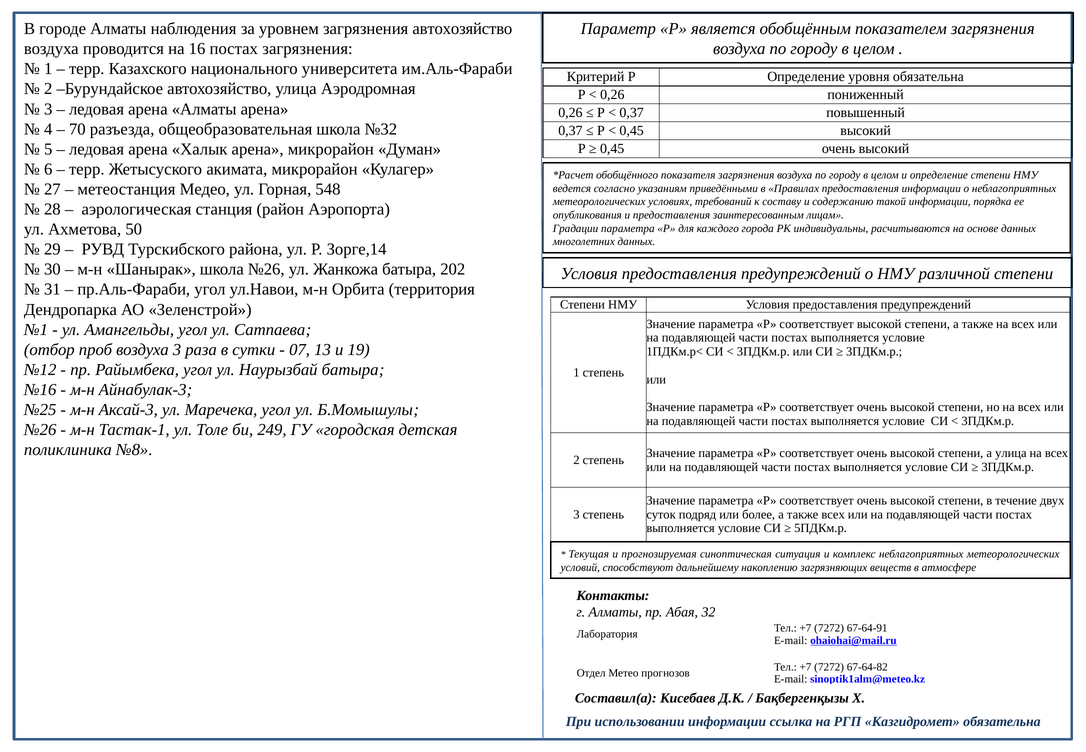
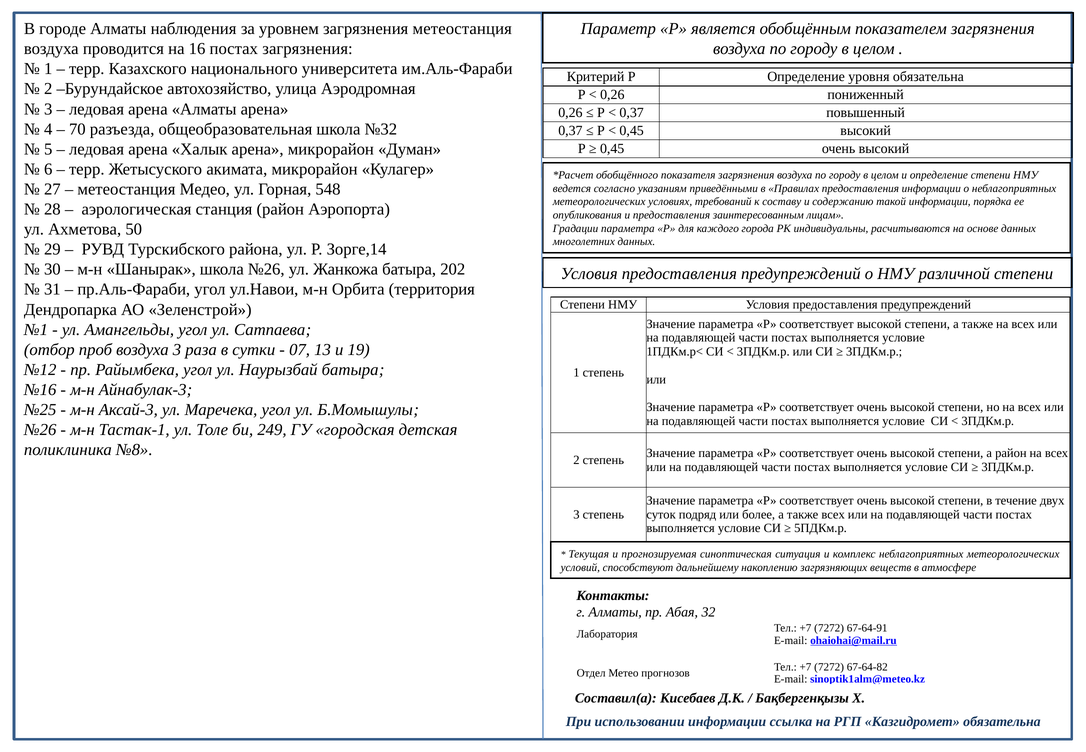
загрязнения автохозяйство: автохозяйство -> метеостанция (462, 29)
а улица: улица -> район (1011, 453)
